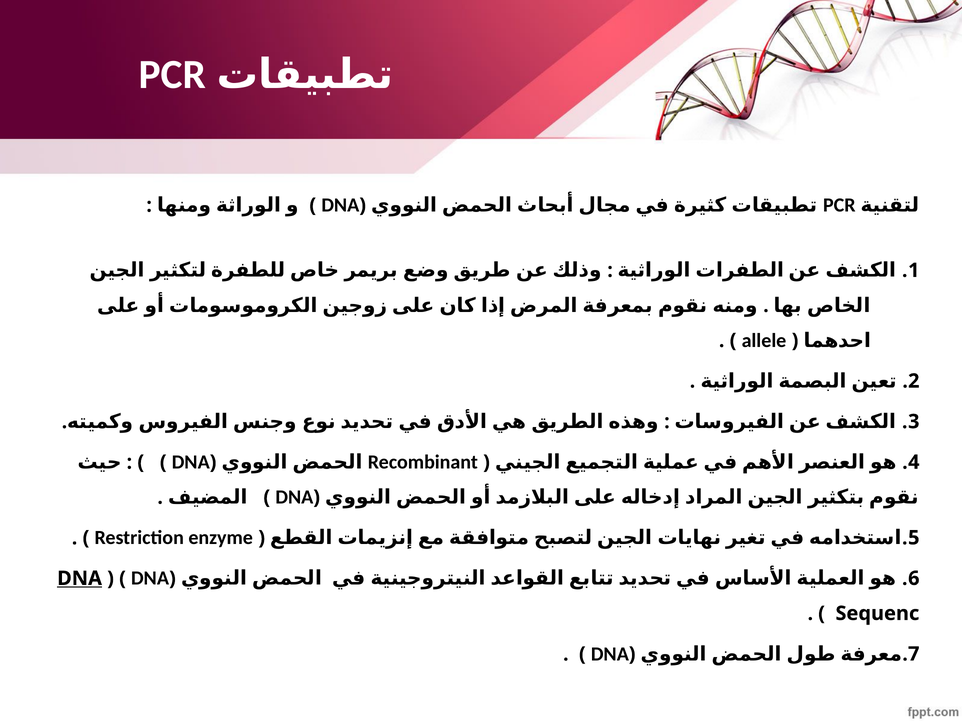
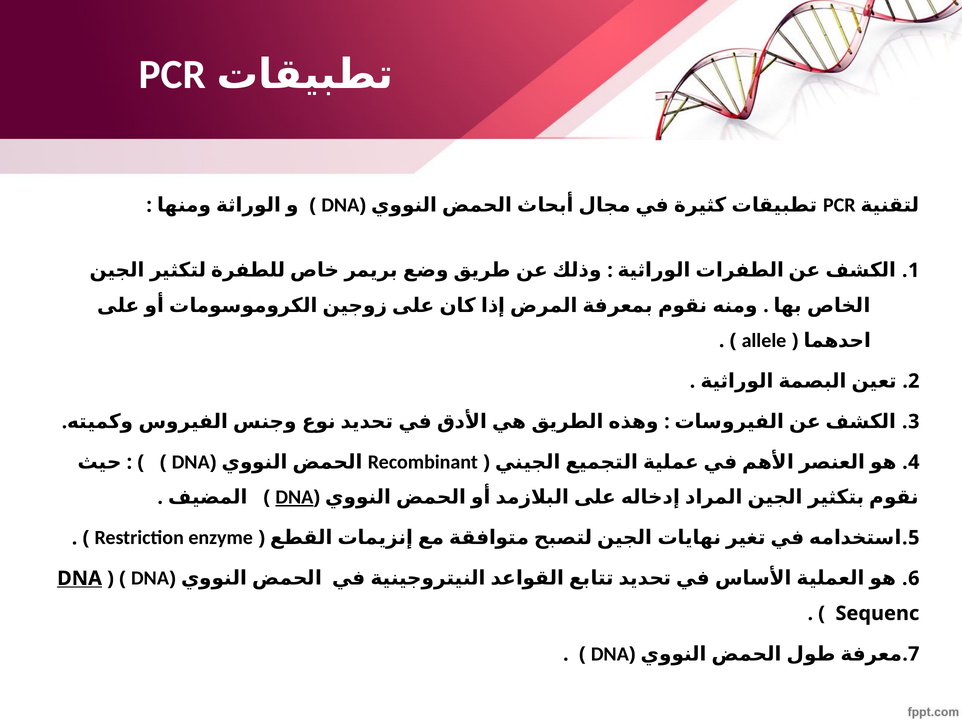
DNA underline: none -> present (294, 498)
